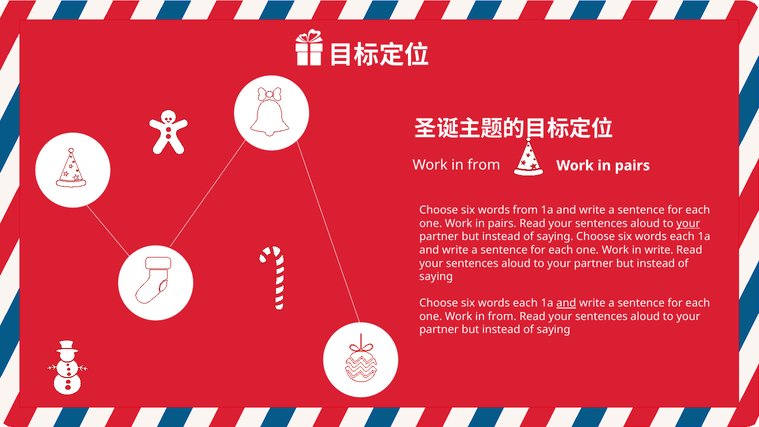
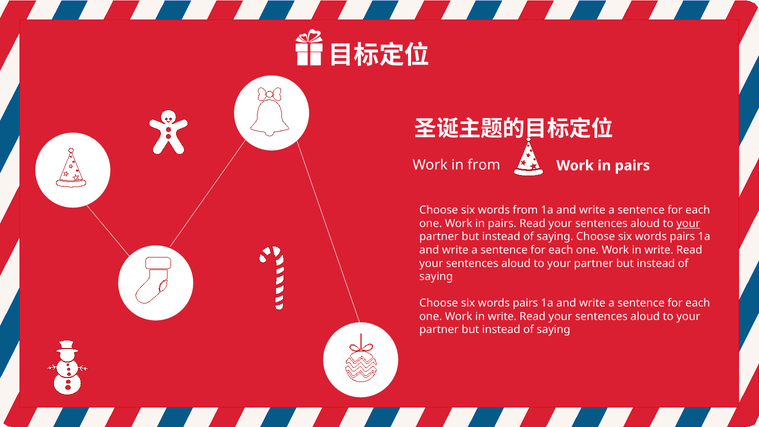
each: each -> pairs (682, 237)
each: each -> pairs (525, 303)
and underline: present -> none (566, 303)
from: from -> write (502, 316)
